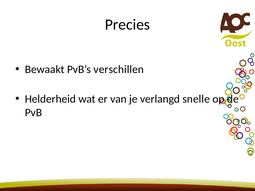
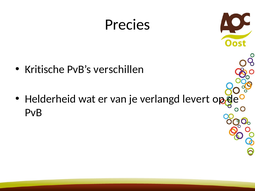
Bewaakt: Bewaakt -> Kritische (45, 69)
snelle: snelle -> levert (196, 99)
